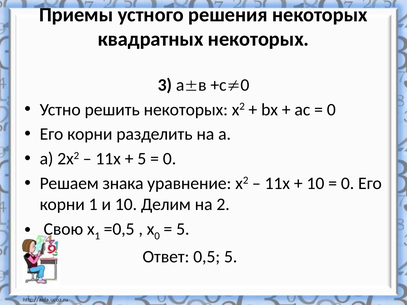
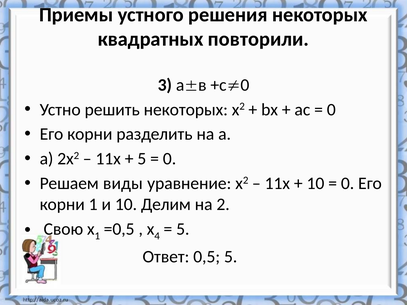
квадратных некоторых: некоторых -> повторили (258, 39)
знака: знака -> виды (123, 184)
0: 0 -> 4 (157, 236)
